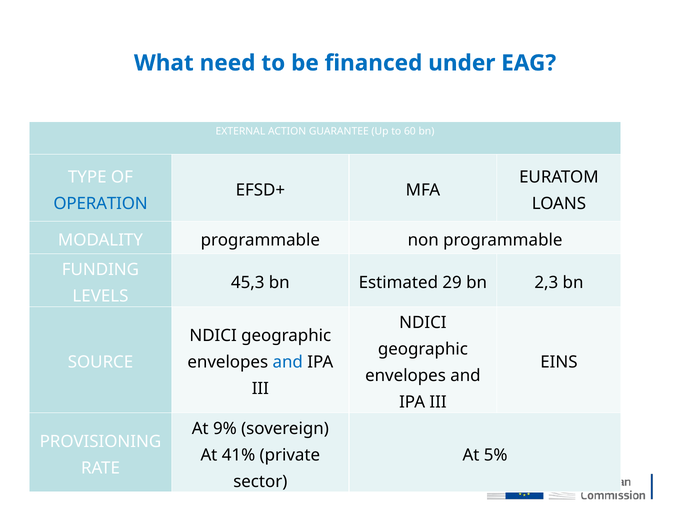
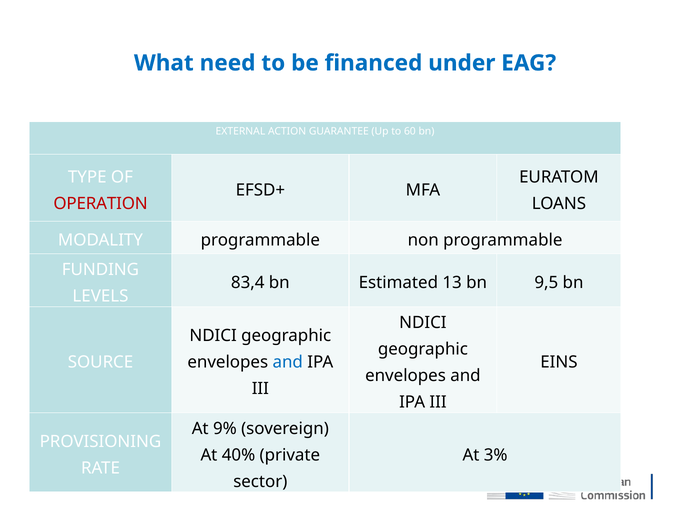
OPERATION colour: blue -> red (101, 204)
45,3: 45,3 -> 83,4 (248, 283)
29: 29 -> 13 (452, 283)
2,3: 2,3 -> 9,5 (546, 283)
41%: 41% -> 40% (239, 455)
5%: 5% -> 3% (496, 455)
